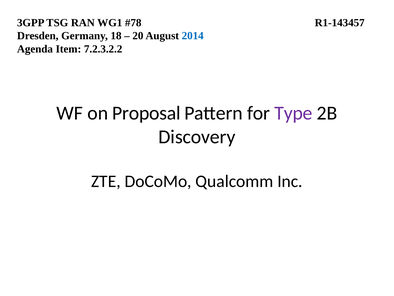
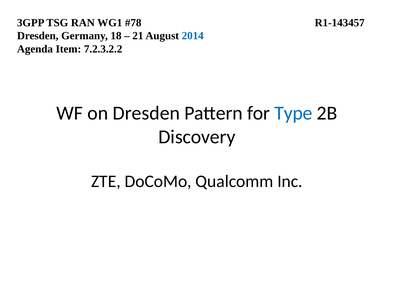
20: 20 -> 21 (138, 36)
on Proposal: Proposal -> Dresden (146, 113)
Type colour: purple -> blue (293, 113)
